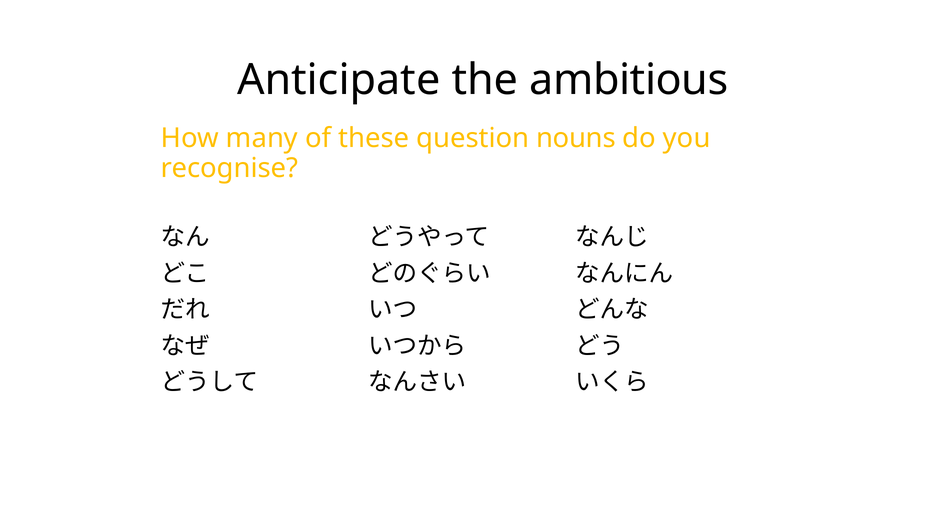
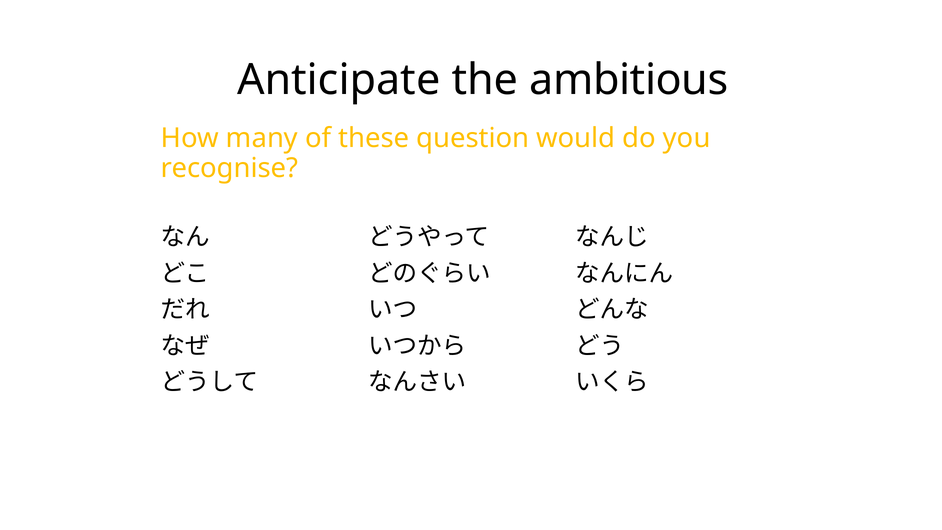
nouns: nouns -> would (576, 138)
